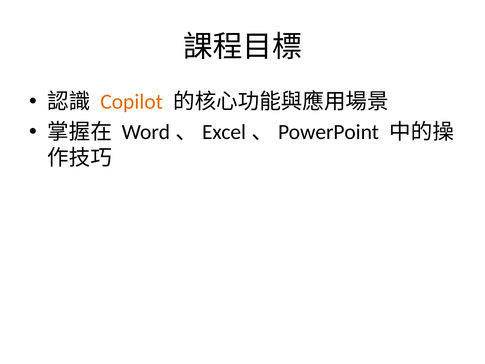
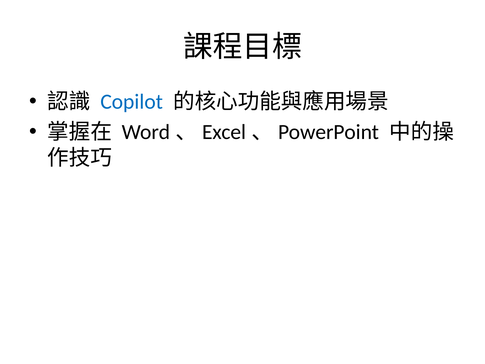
Copilot colour: orange -> blue (132, 102)
